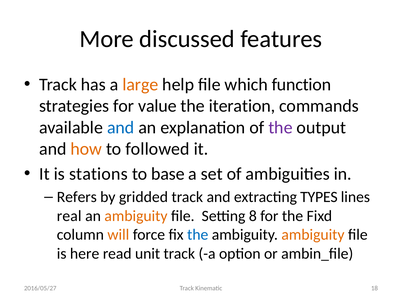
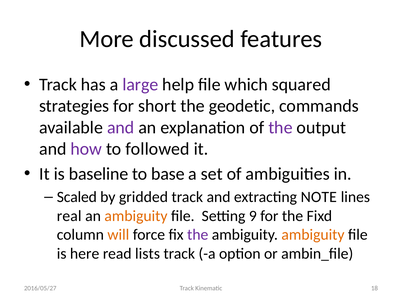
large colour: orange -> purple (140, 84)
function: function -> squared (301, 84)
value: value -> short (157, 106)
iteration: iteration -> geodetic (242, 106)
and colour: blue -> purple (121, 127)
how colour: orange -> purple (86, 149)
stations: stations -> baseline (99, 174)
Refers: Refers -> Scaled (77, 197)
TYPES: TYPES -> NOTE (319, 197)
8: 8 -> 9 (253, 216)
the colour: blue -> purple (198, 234)
unit: unit -> lists (148, 253)
